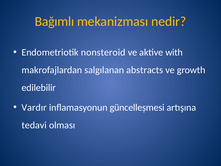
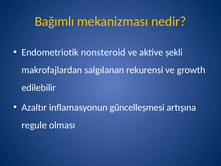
with: with -> șekli (174, 52)
abstracts: abstracts -> rekurensi (145, 70)
Vardır: Vardır -> Azaltır (34, 107)
tedavi: tedavi -> regule (34, 125)
